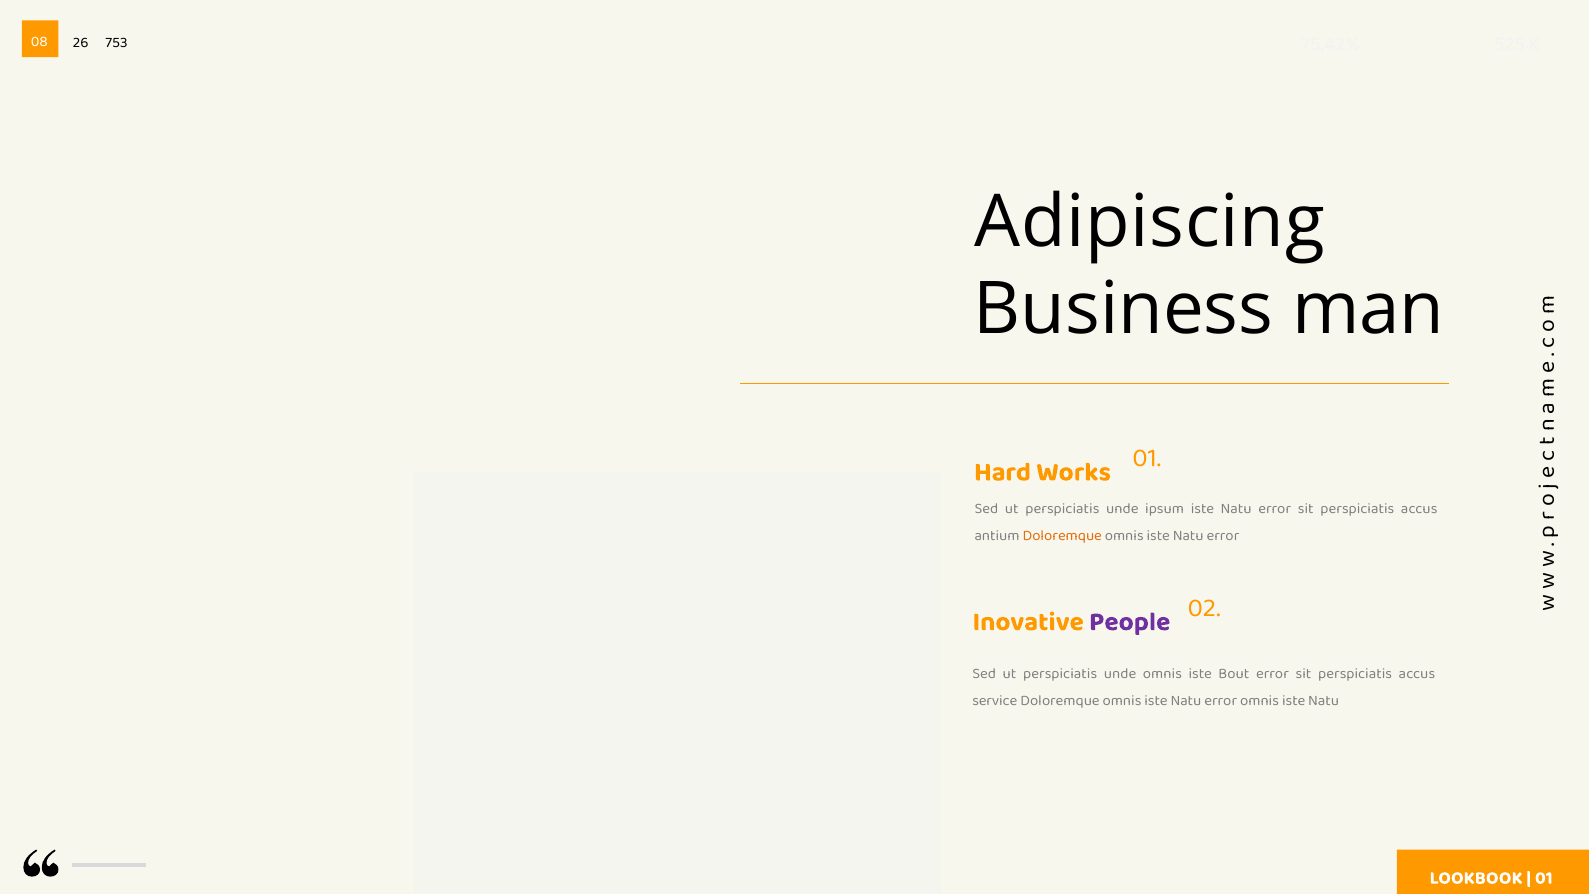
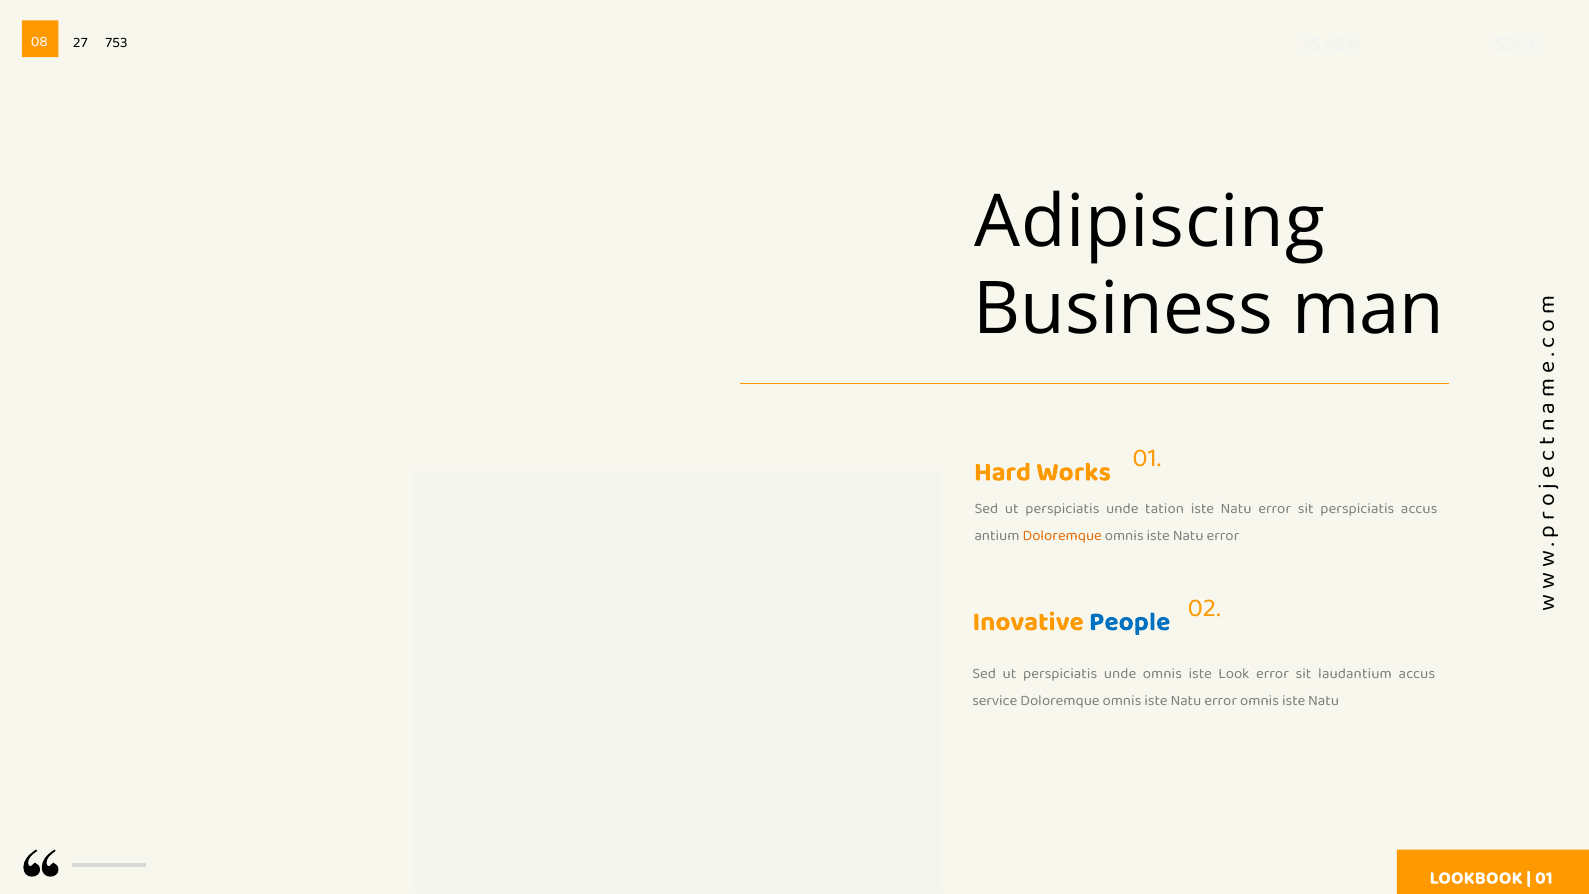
26: 26 -> 27 (81, 42)
ipsum: ipsum -> tation (1165, 508)
People colour: purple -> blue (1130, 621)
Bout: Bout -> Look (1234, 673)
perspiciatis: perspiciatis -> laudantium (1355, 673)
